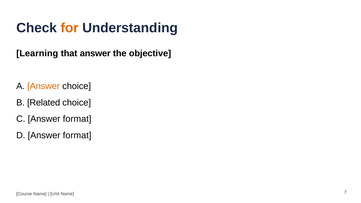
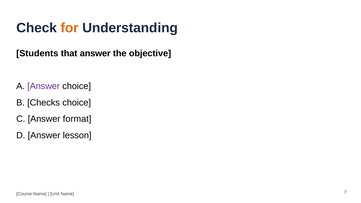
Learning: Learning -> Students (37, 53)
Answer colour: orange -> purple (44, 86)
Related: Related -> Checks (44, 103)
D Answer format: format -> lesson (77, 135)
